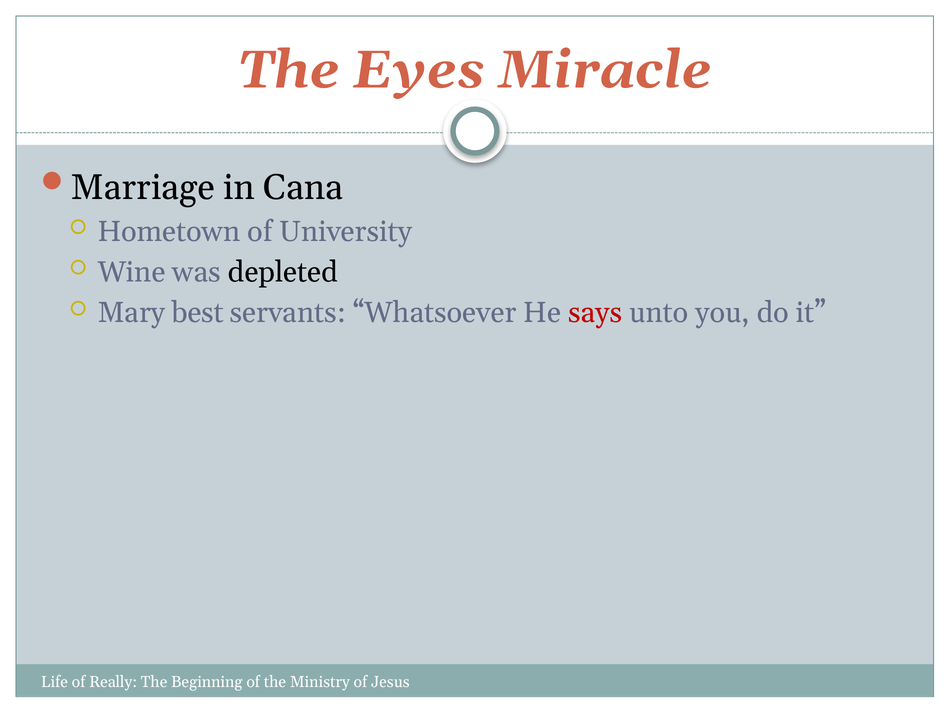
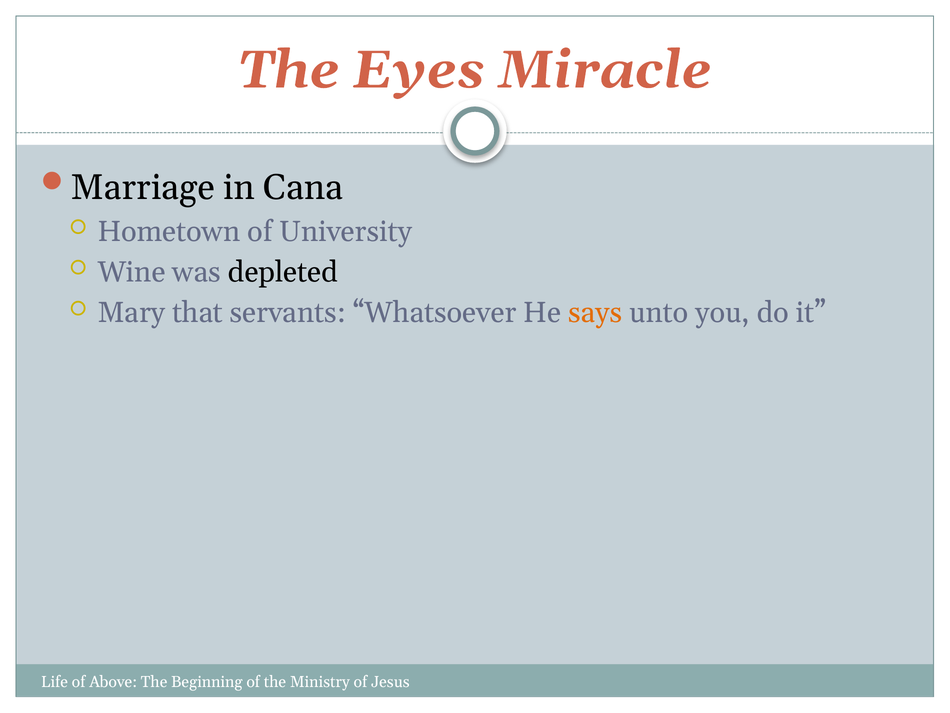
best: best -> that (198, 313)
says colour: red -> orange (595, 313)
Really: Really -> Above (113, 681)
